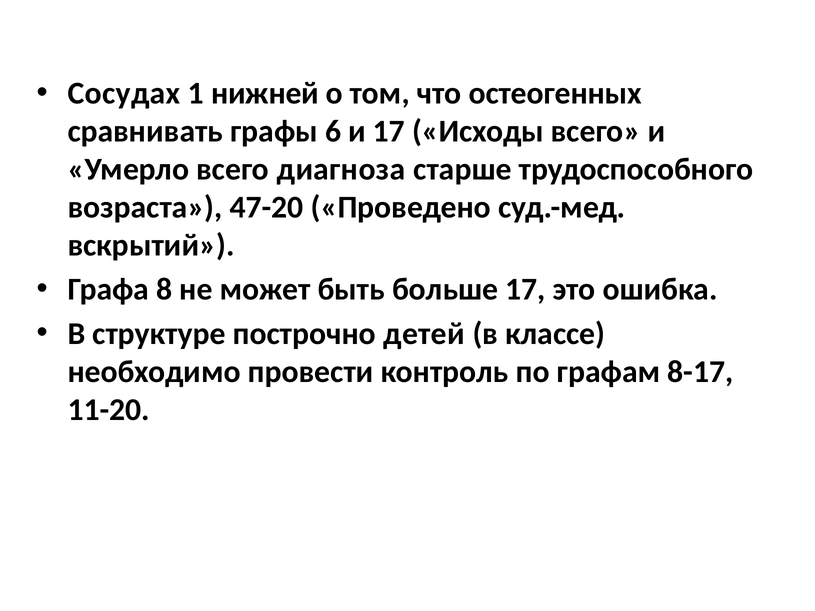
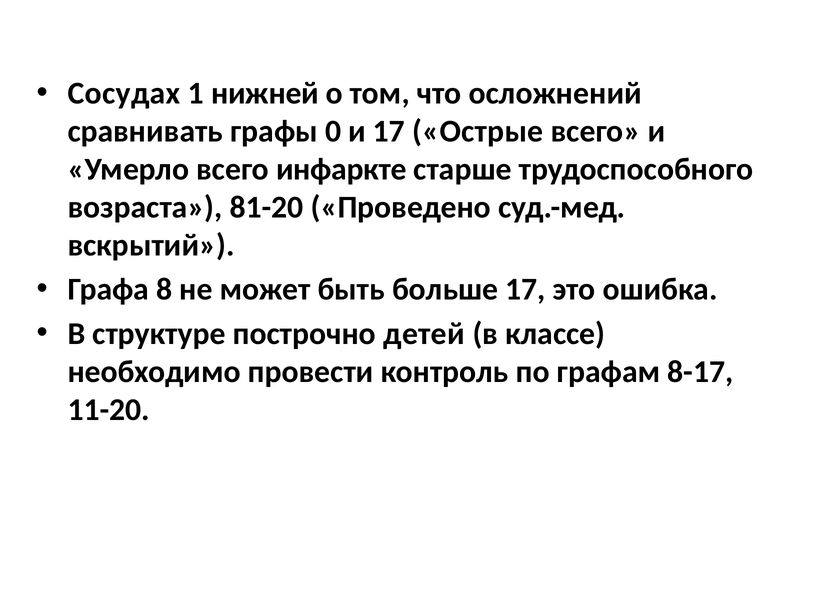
остеогенных: остеогенных -> осложнений (555, 93)
6: 6 -> 0 (333, 131)
Исходы: Исходы -> Острые (478, 131)
диагноза: диагноза -> инфаркте (341, 169)
47-20: 47-20 -> 81-20 (267, 207)
